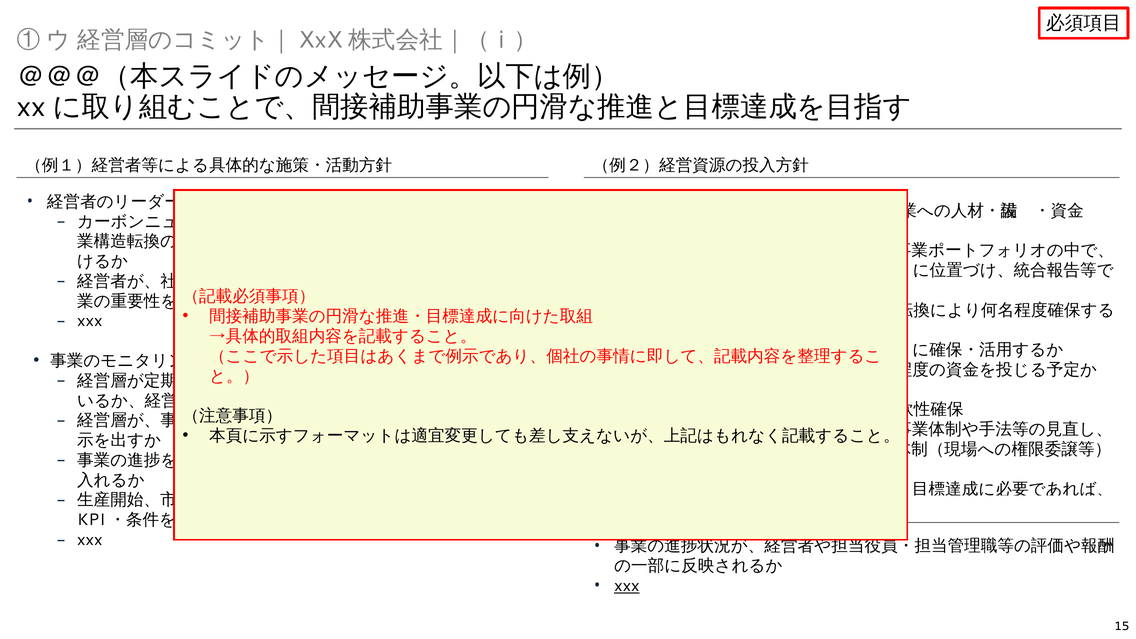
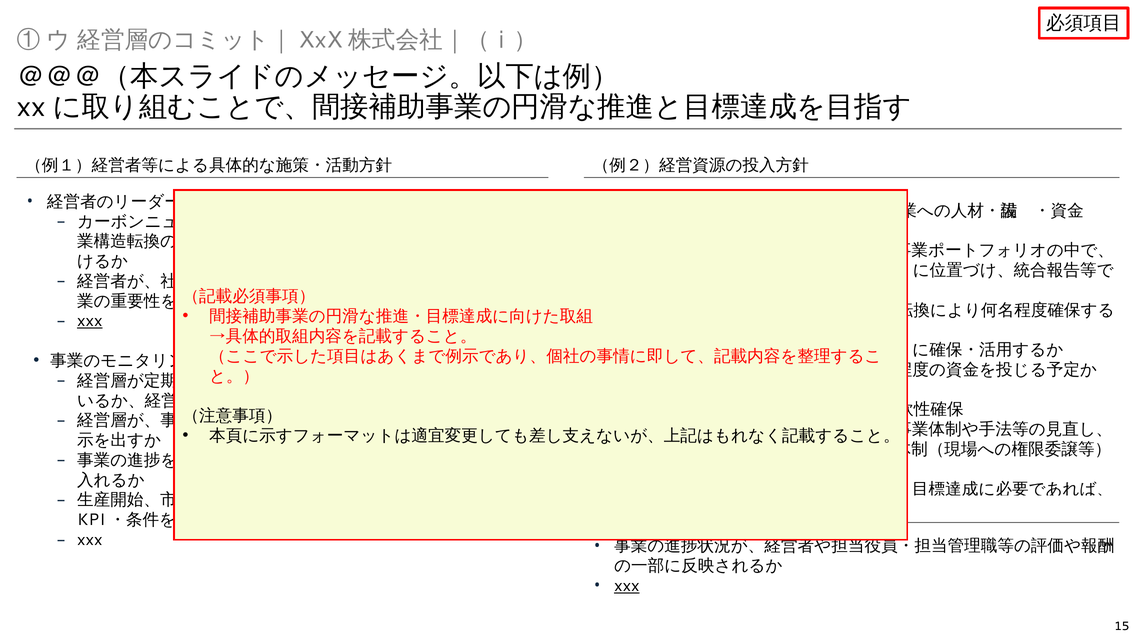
xxx underline: none -> present (90, 321)
